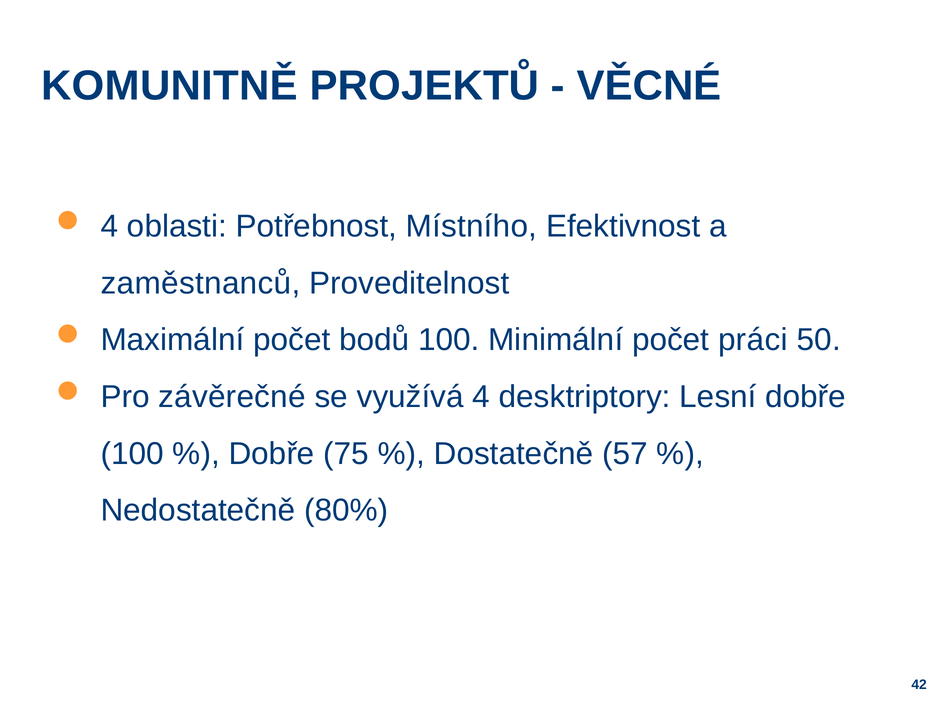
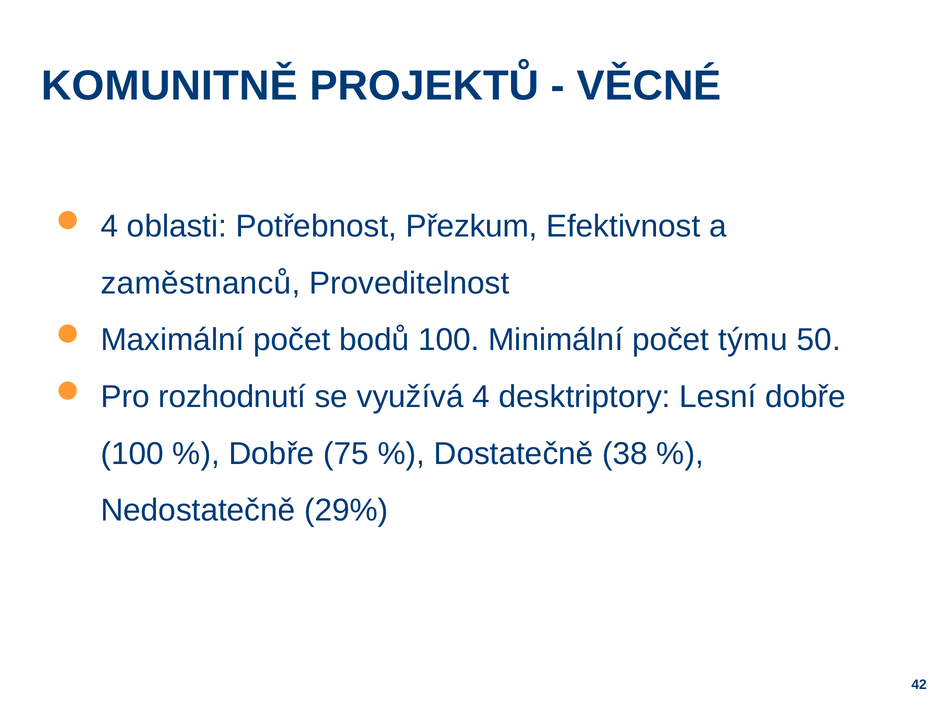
Místního: Místního -> Přezkum (472, 227)
práci: práci -> týmu (753, 340)
závěrečné: závěrečné -> rozhodnutí (232, 397)
57: 57 -> 38 (625, 454)
80%: 80% -> 29% (346, 511)
